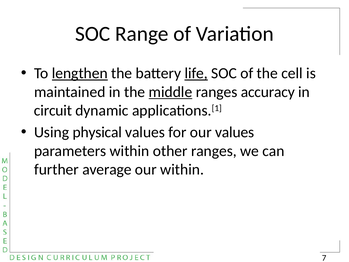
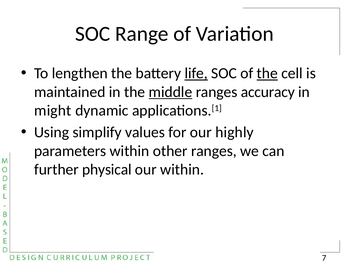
lengthen underline: present -> none (80, 73)
the underline: none -> present (267, 73)
circuit: circuit -> might (53, 110)
physical: physical -> simplify (97, 132)
our values: values -> highly (235, 132)
average: average -> physical (107, 169)
